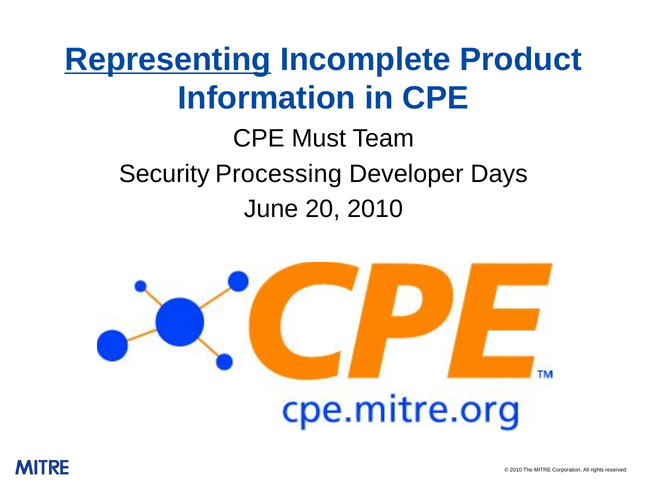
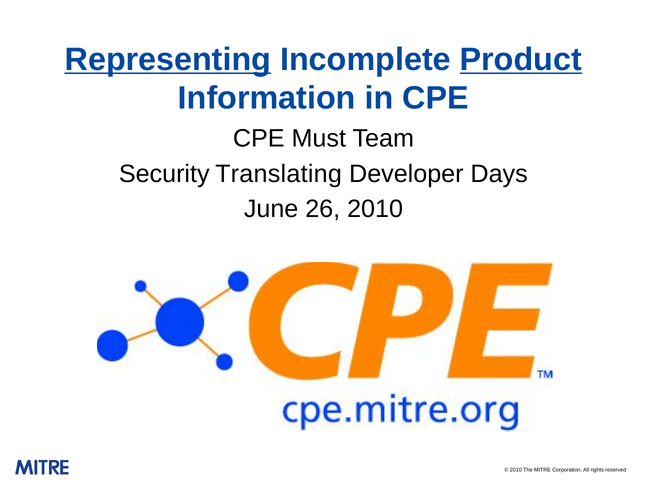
Product underline: none -> present (521, 59)
Processing: Processing -> Translating (279, 174)
20: 20 -> 26 (323, 209)
